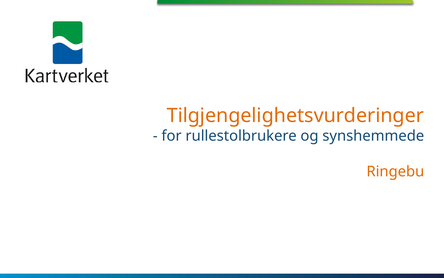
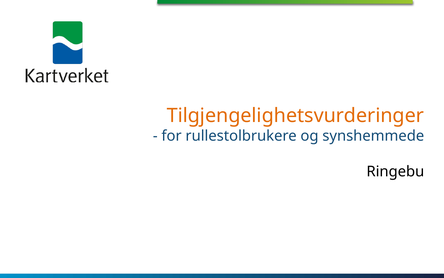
Ringebu colour: orange -> black (395, 171)
